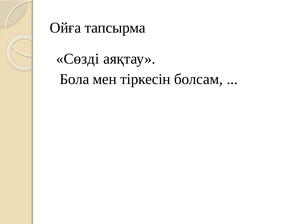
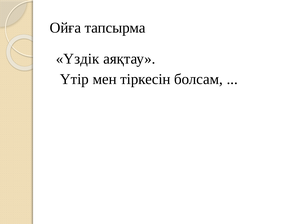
Сөзді: Сөзді -> Үздік (78, 59)
Бола: Бола -> Үтір (74, 79)
